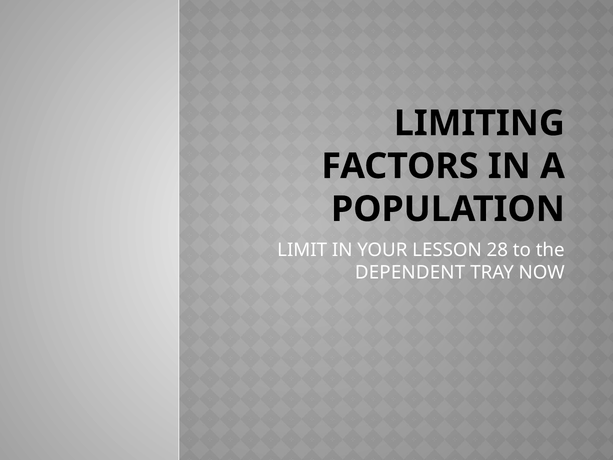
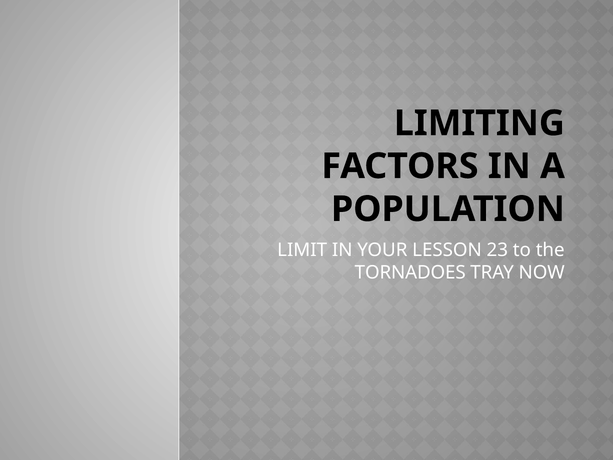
28: 28 -> 23 (497, 250)
DEPENDENT: DEPENDENT -> TORNADOES (410, 272)
